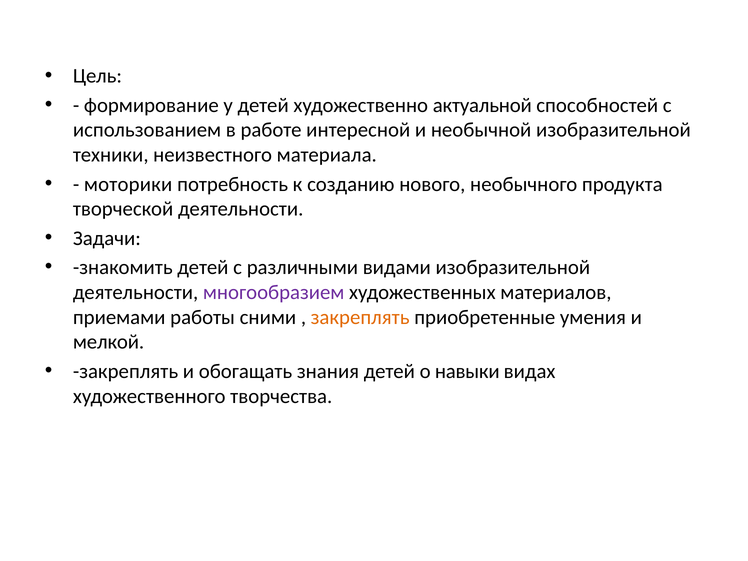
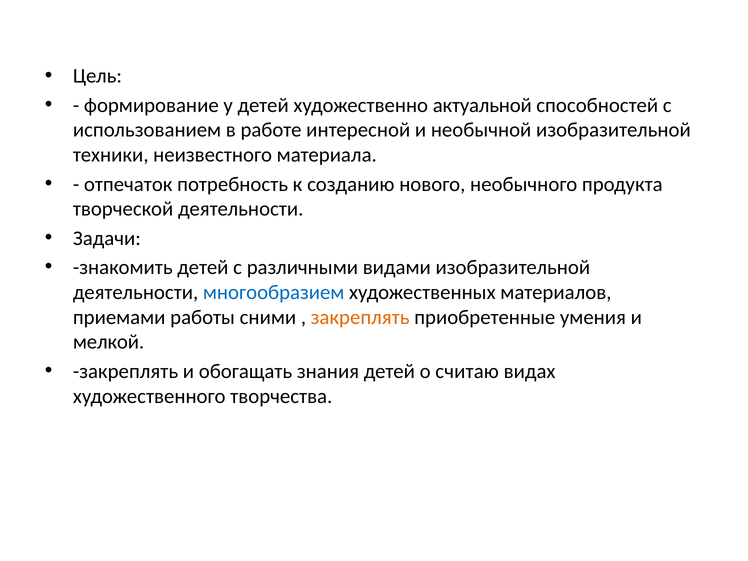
моторики: моторики -> отпечаток (128, 184)
многообразием colour: purple -> blue (274, 292)
навыки: навыки -> считаю (467, 371)
